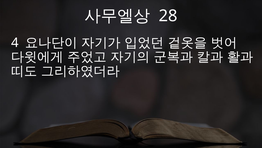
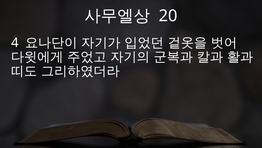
28: 28 -> 20 (168, 16)
